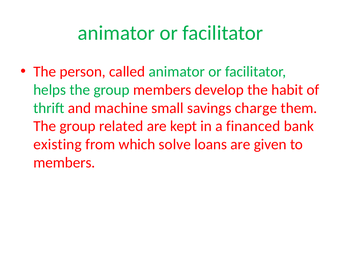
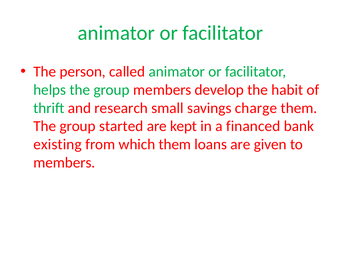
machine: machine -> research (121, 108)
related: related -> started (121, 126)
which solve: solve -> them (175, 144)
